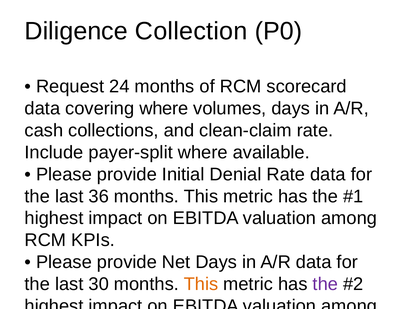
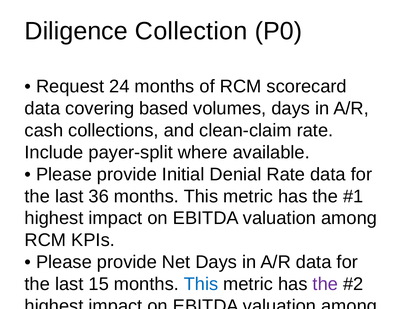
covering where: where -> based (164, 108)
30: 30 -> 15 (99, 284)
This colour: orange -> blue (201, 284)
